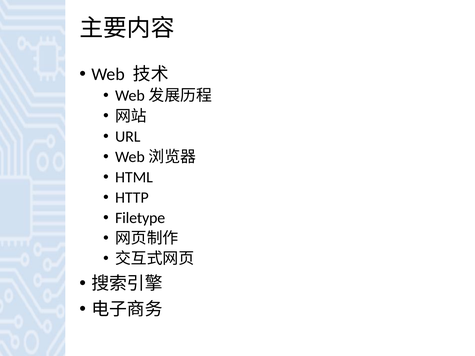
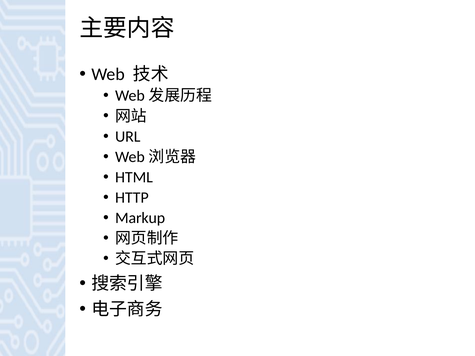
Filetype: Filetype -> Markup (140, 218)
